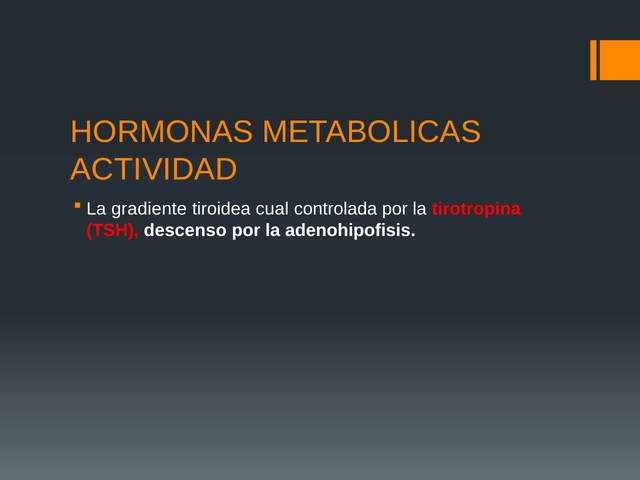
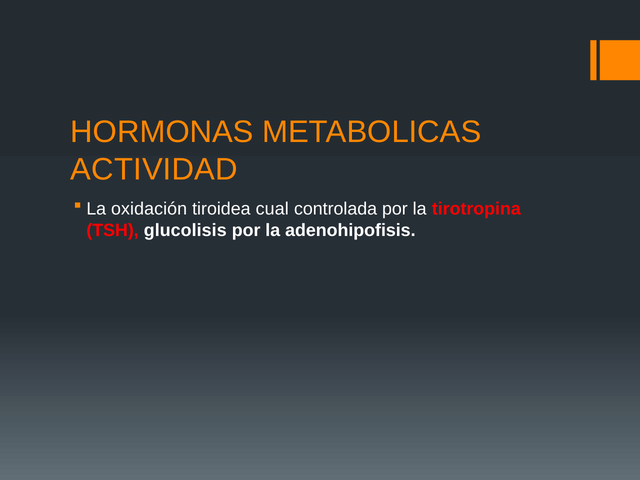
gradiente: gradiente -> oxidación (149, 209)
descenso: descenso -> glucolisis (185, 230)
